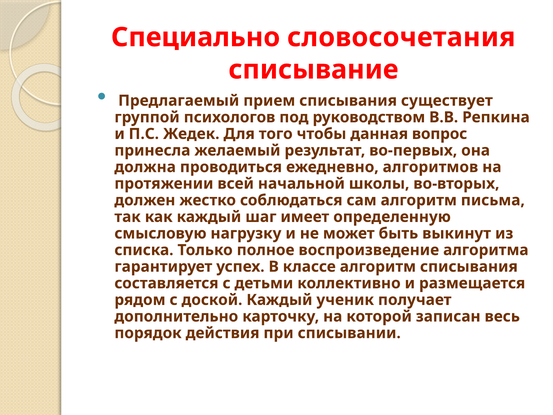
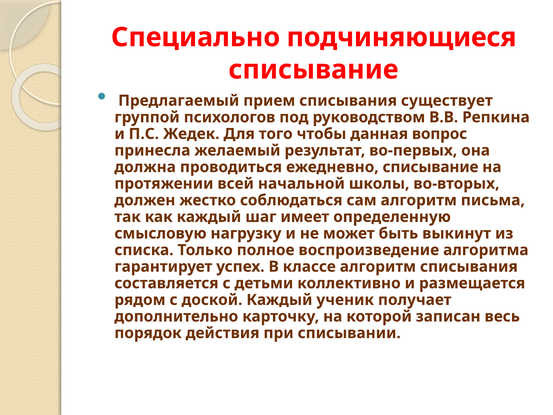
словосочетания: словосочетания -> подчиняющиеся (402, 37)
ежедневно алгоритмов: алгоритмов -> списывание (431, 167)
